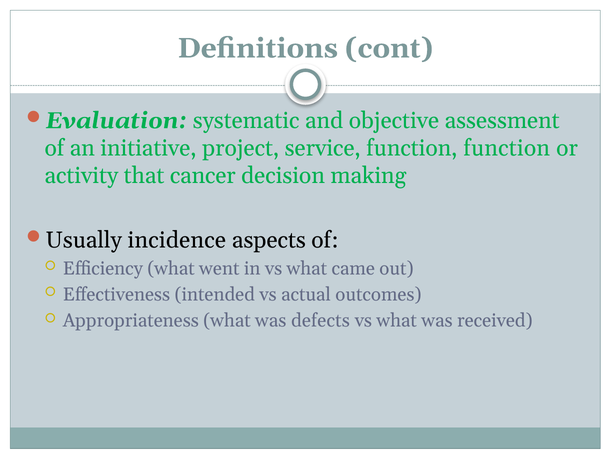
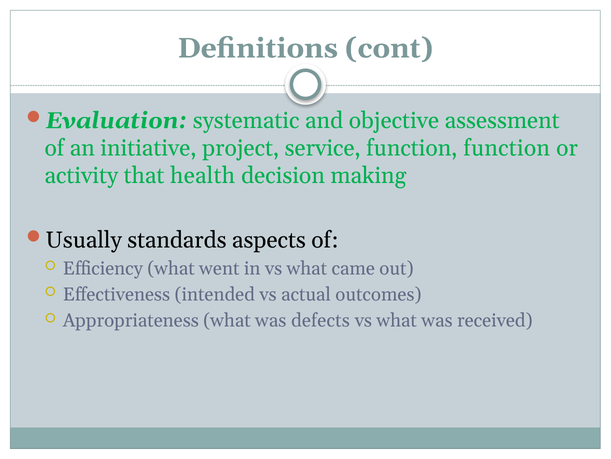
cancer: cancer -> health (203, 175)
incidence: incidence -> standards (177, 240)
